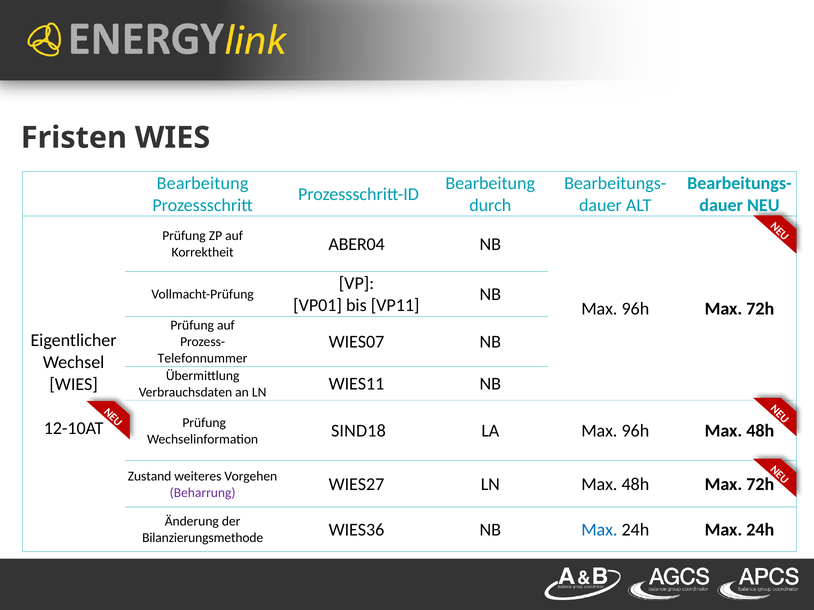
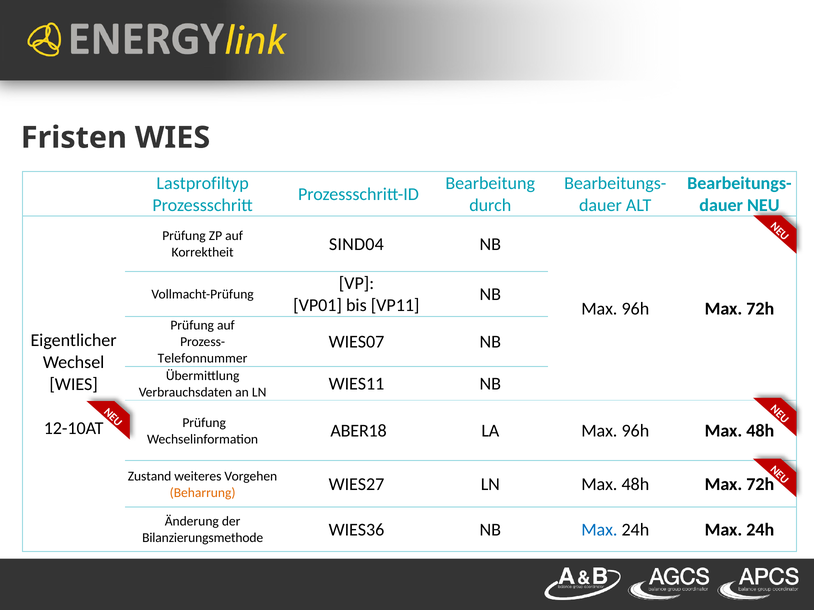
Bearbeitung: Bearbeitung -> Lastprofiltyp (203, 183)
ABER04: ABER04 -> SIND04 (356, 245)
SIND18: SIND18 -> ABER18 (359, 431)
Beharrung colour: purple -> orange (203, 493)
